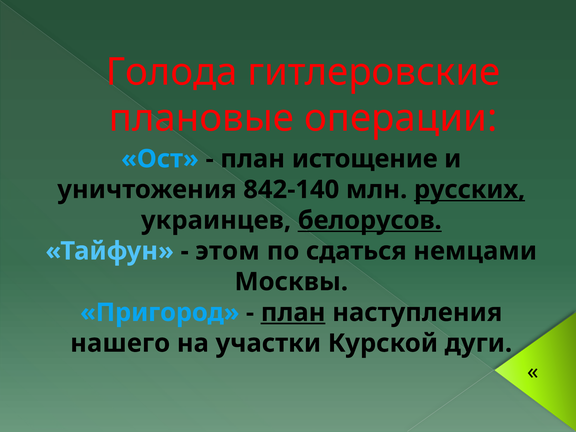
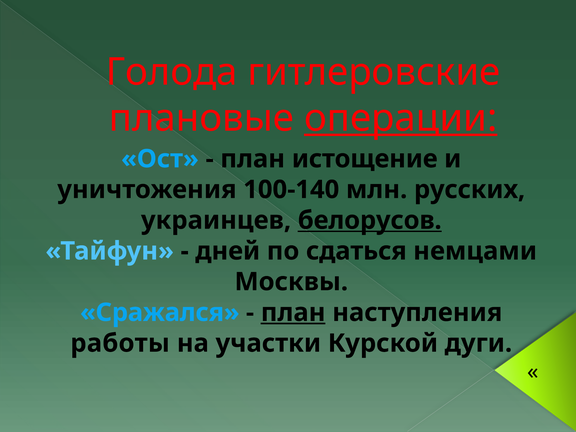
операции underline: none -> present (401, 118)
842-140: 842-140 -> 100-140 (291, 190)
русских underline: present -> none (470, 190)
этом: этом -> дней (228, 251)
Пригород: Пригород -> Сражался (160, 313)
нашего: нашего -> работы (120, 343)
